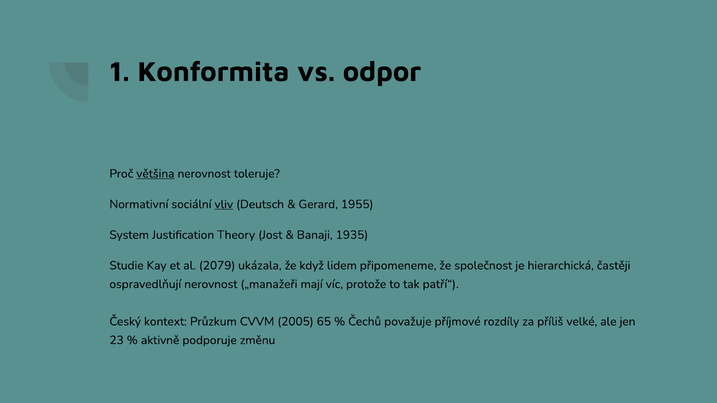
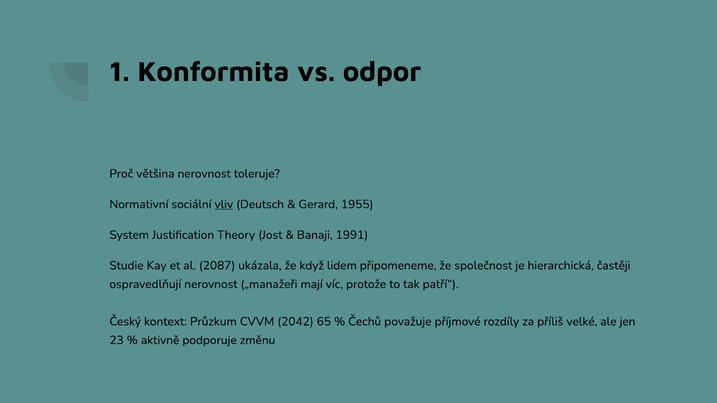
většina underline: present -> none (155, 174)
1935: 1935 -> 1991 (352, 235)
2079: 2079 -> 2087 (217, 266)
2005: 2005 -> 2042 (296, 322)
